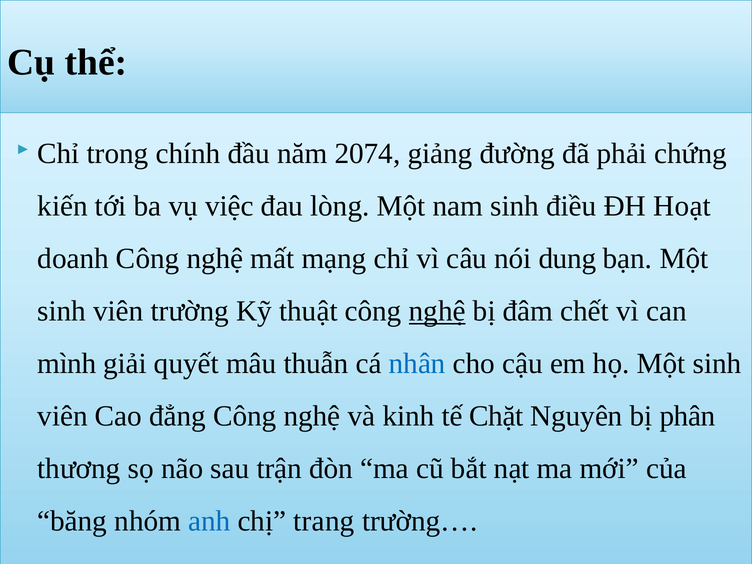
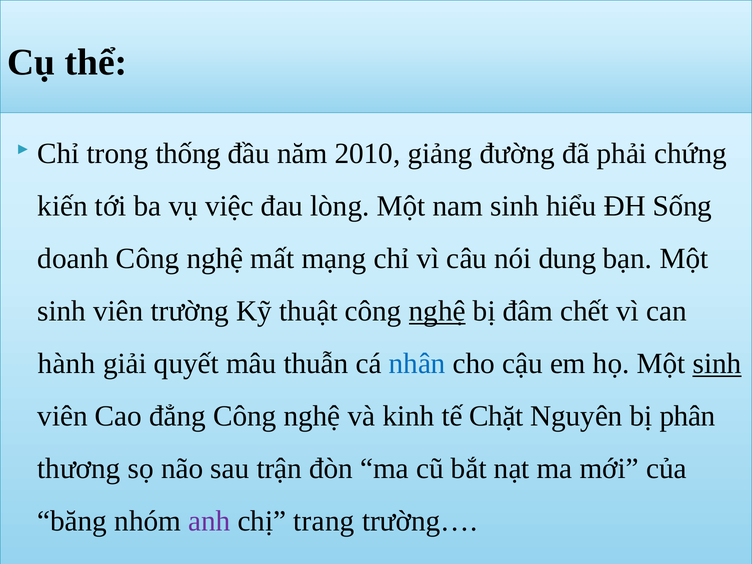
chính: chính -> thống (188, 154)
2074: 2074 -> 2010 (368, 154)
điều: điều -> hiểu (571, 206)
Hoạt: Hoạt -> Sống (682, 206)
mình: mình -> hành (66, 364)
sinh underline: none -> present (717, 364)
anh colour: blue -> purple (209, 521)
